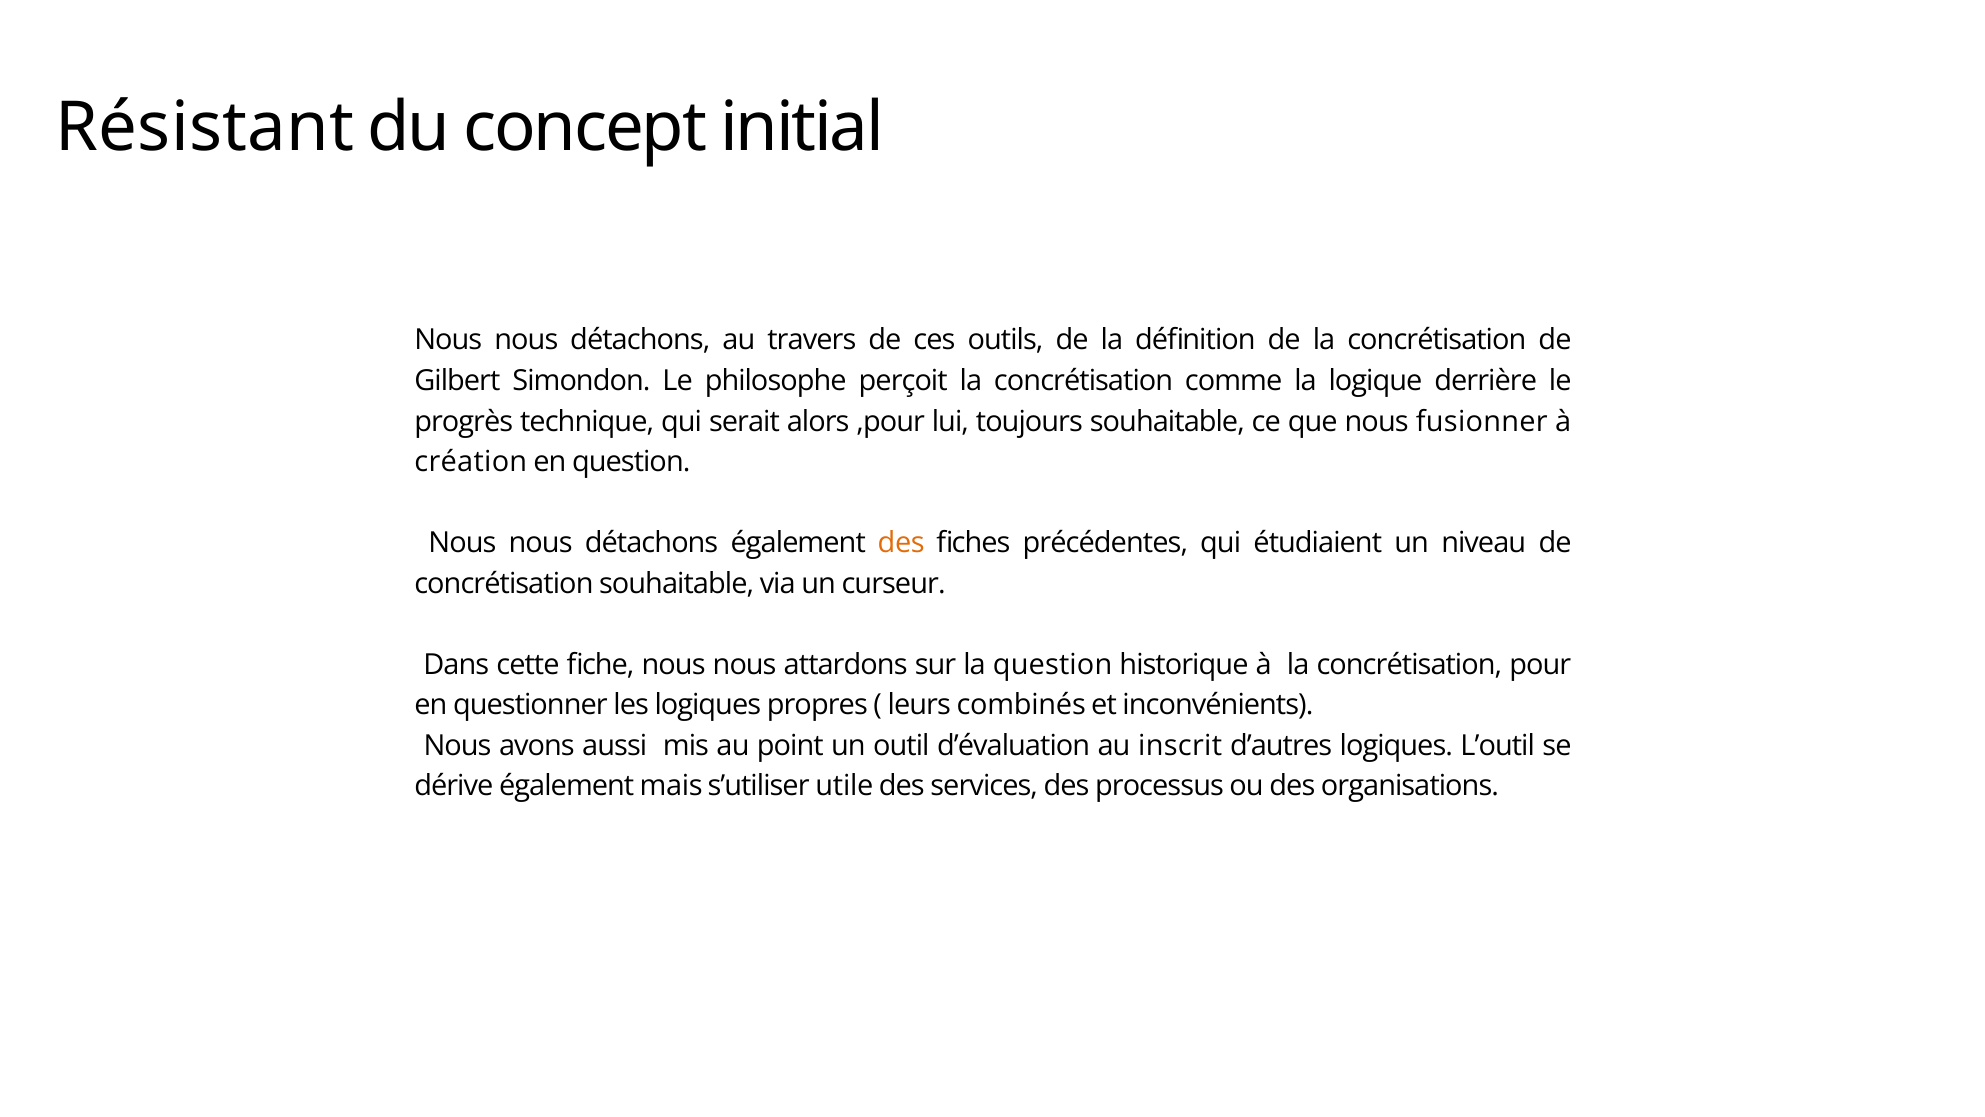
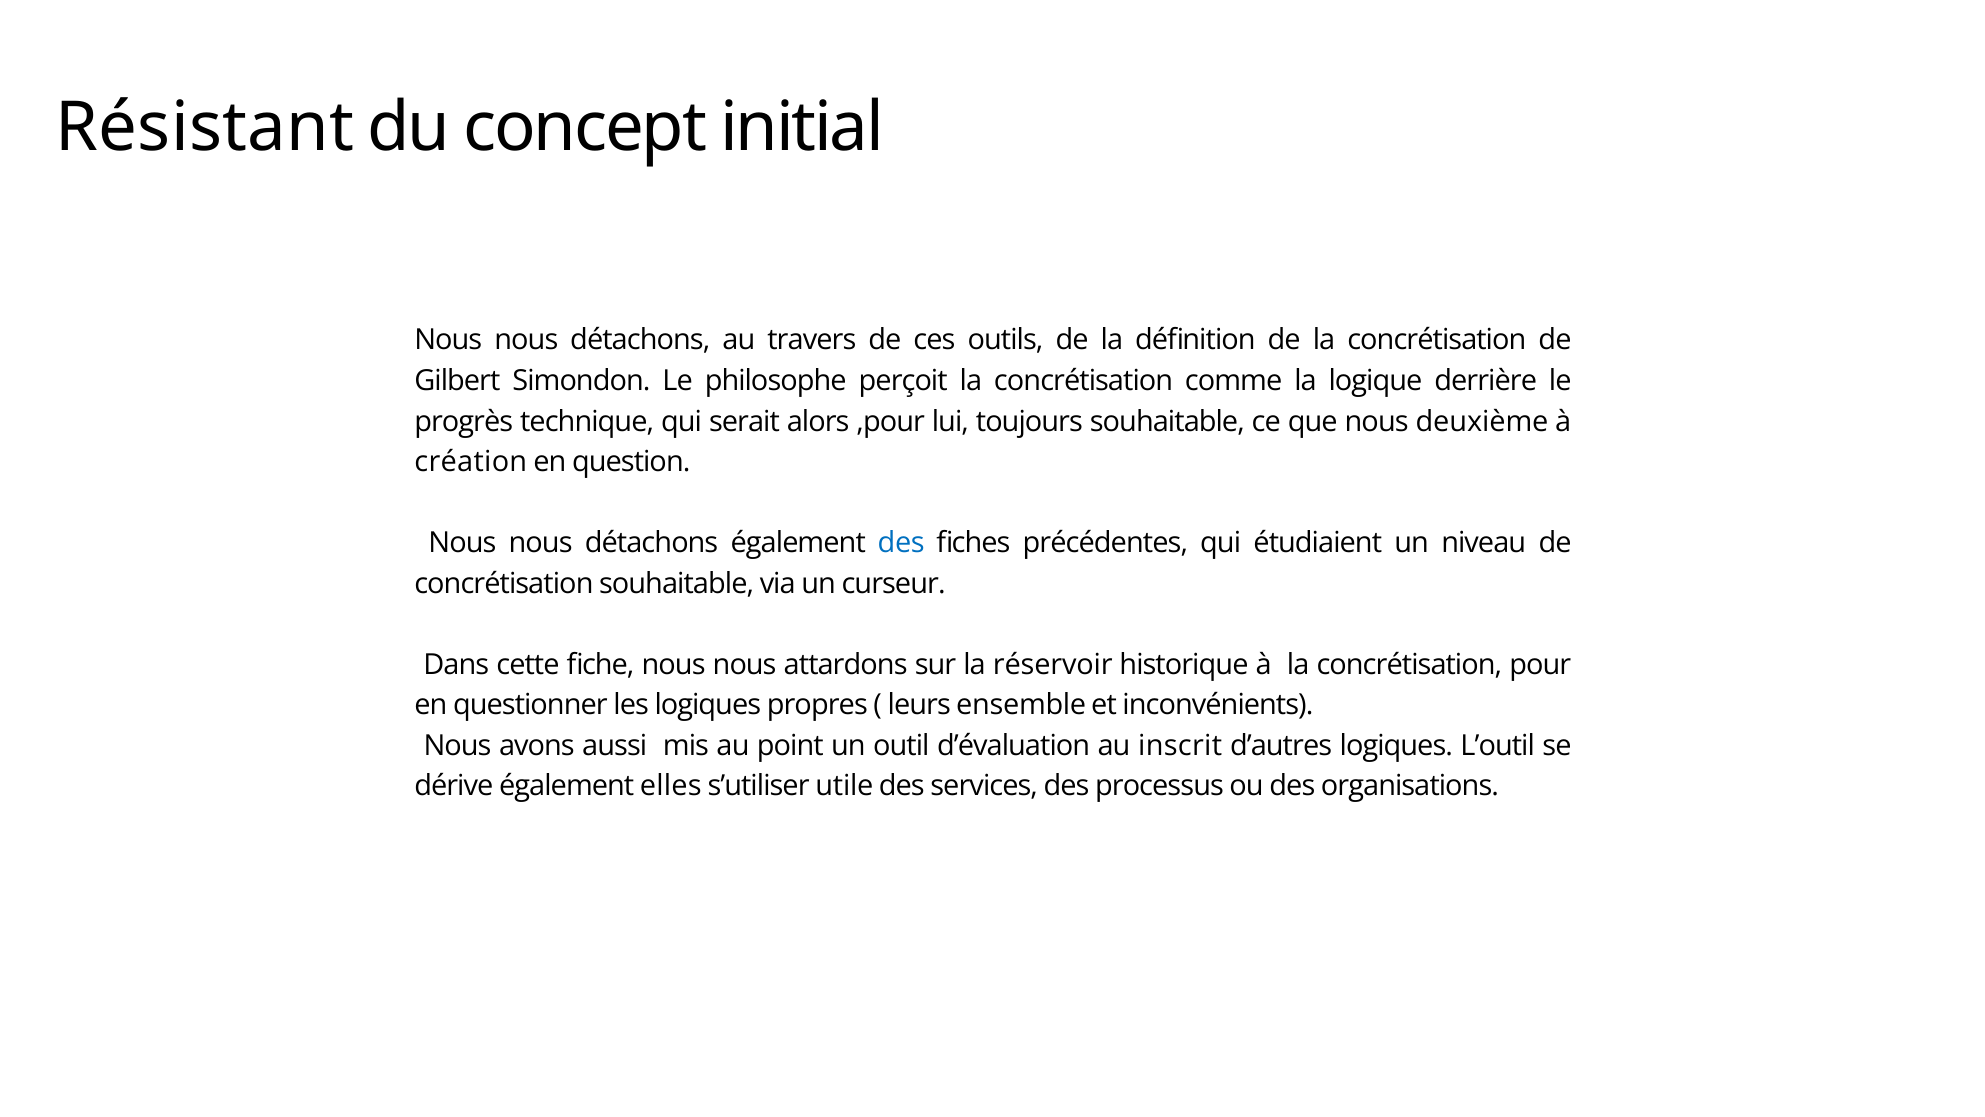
fusionner: fusionner -> deuxième (1482, 421)
des colour: orange -> blue (901, 543)
la question: question -> réservoir (1053, 664)
combinés: combinés -> ensemble (1021, 705)
mais: mais -> elles (671, 786)
